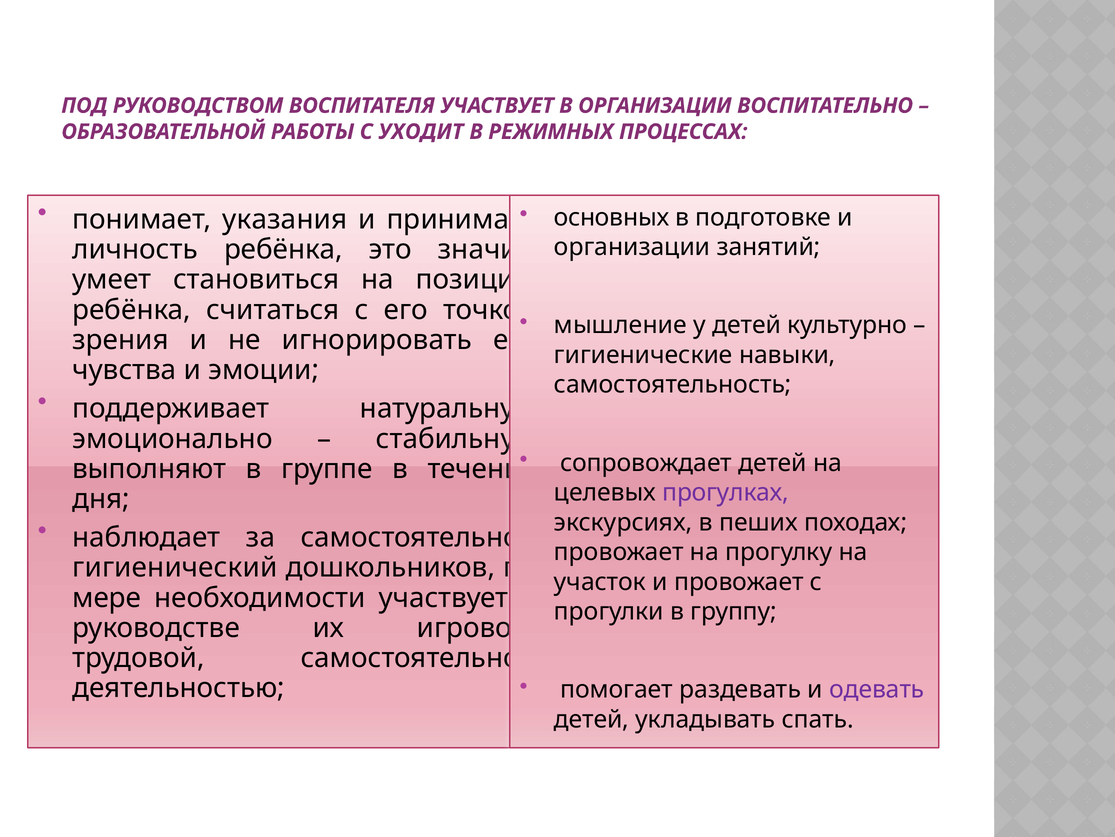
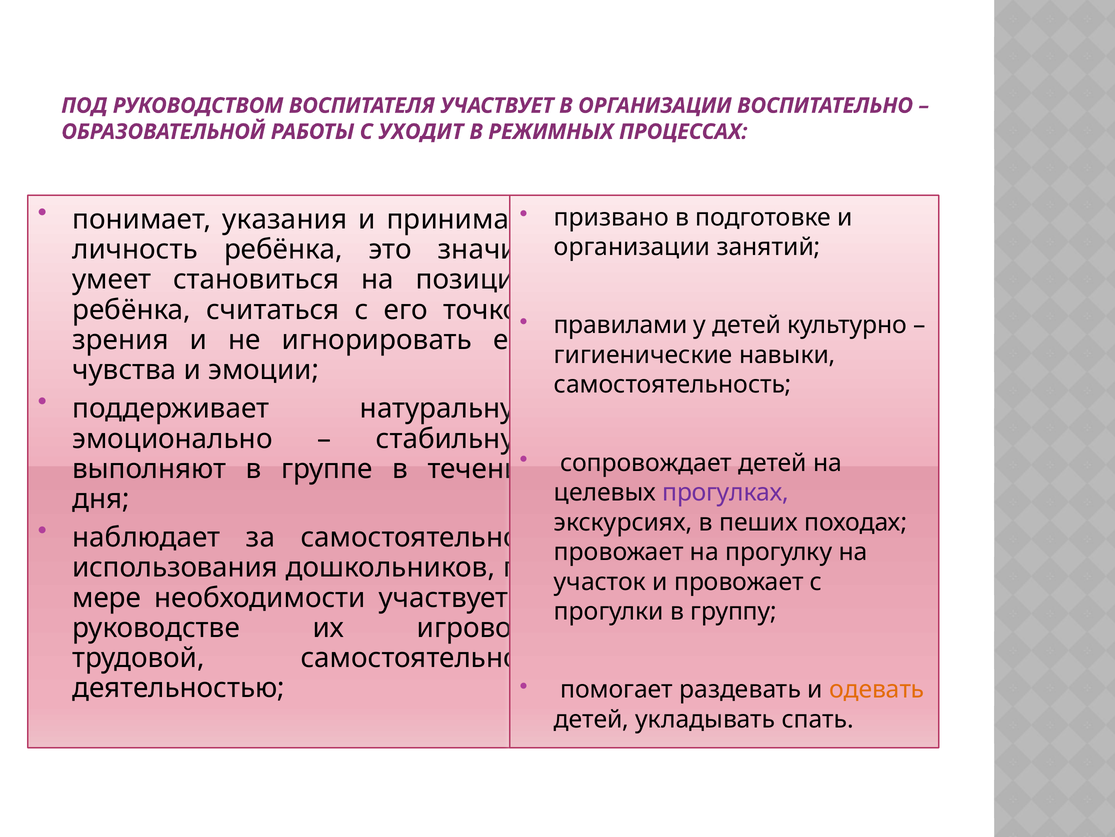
основных: основных -> призвано (611, 217)
мышление: мышление -> правилами (621, 325)
гигиенический: гигиенический -> использования (175, 567)
одевать colour: purple -> orange (877, 689)
